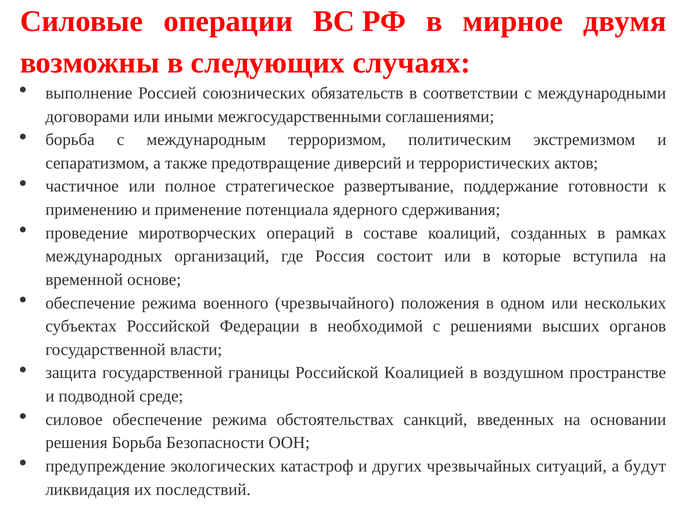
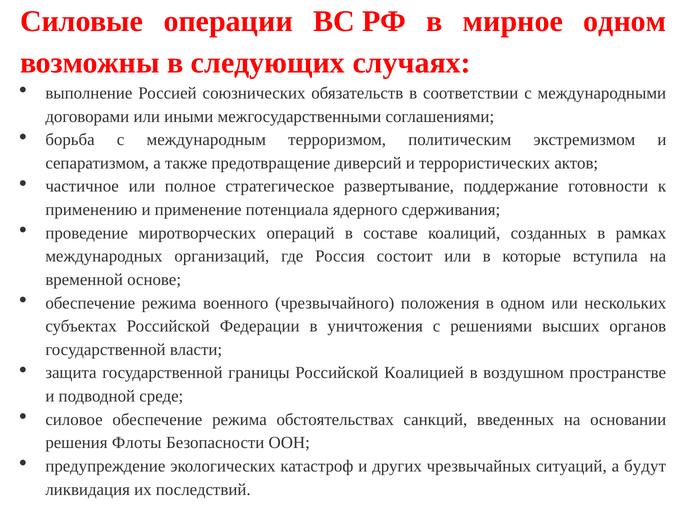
мирное двумя: двумя -> одном (625, 21)
необходимой: необходимой -> уничтожения (375, 326)
решения Борьба: Борьба -> Флоты (137, 443)
